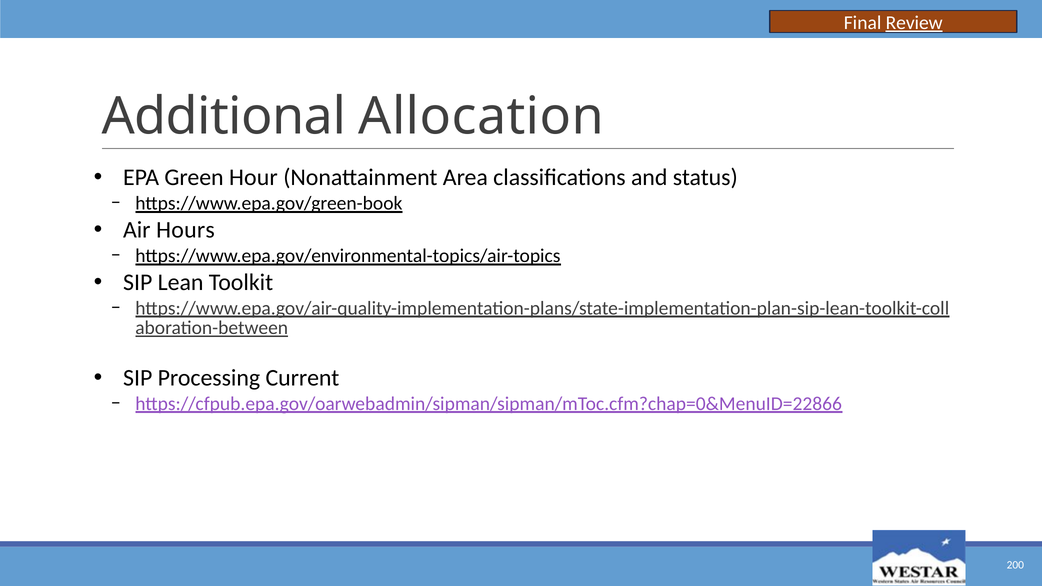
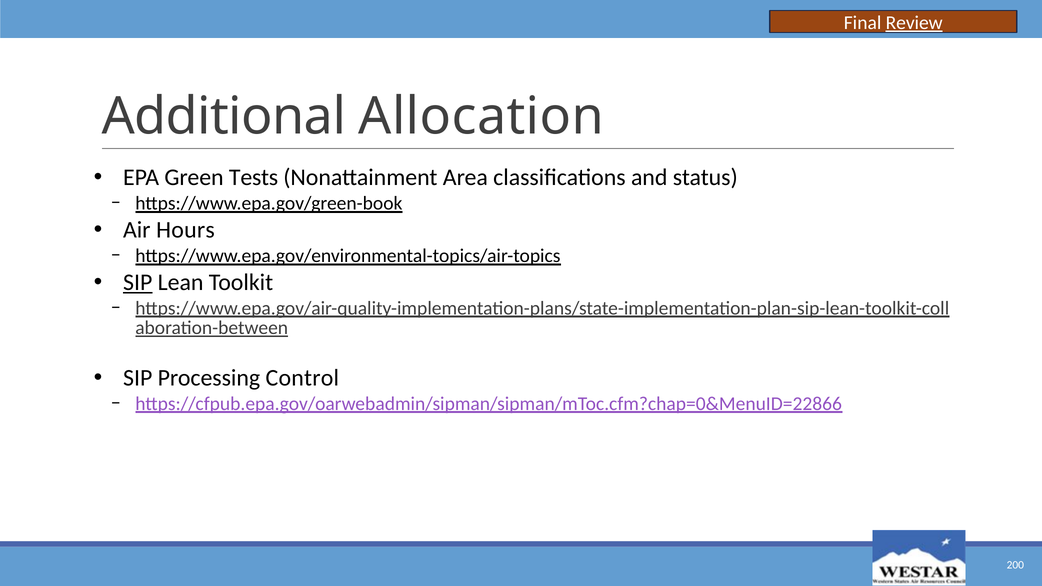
Hour: Hour -> Tests (254, 178)
SIP underline: none -> present (138, 283)
Current: Current -> Control (302, 378)
